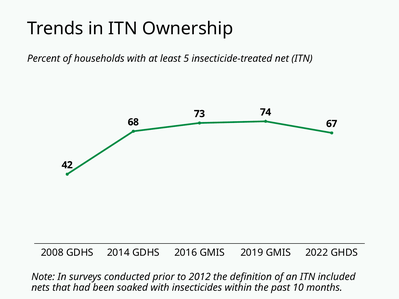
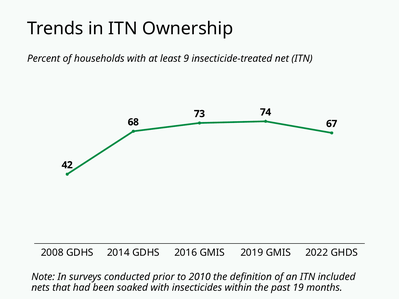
5: 5 -> 9 (186, 59)
2012: 2012 -> 2010 (200, 277)
10: 10 -> 19 (298, 288)
